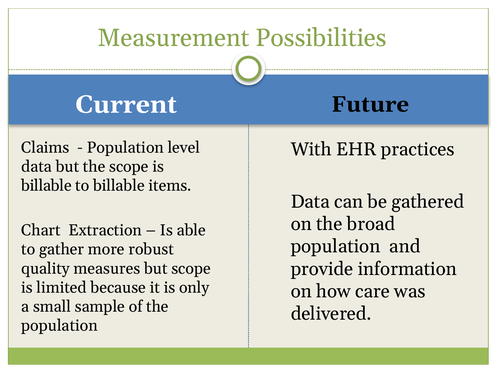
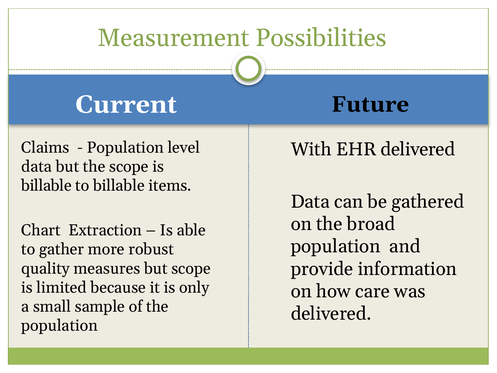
EHR practices: practices -> delivered (418, 149)
